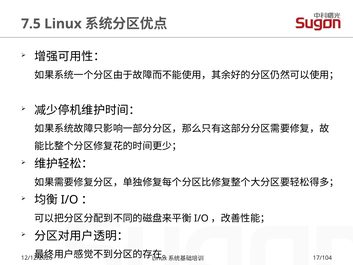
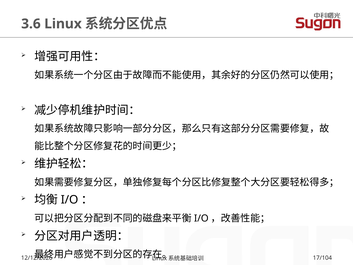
7.5: 7.5 -> 3.6 (31, 24)
